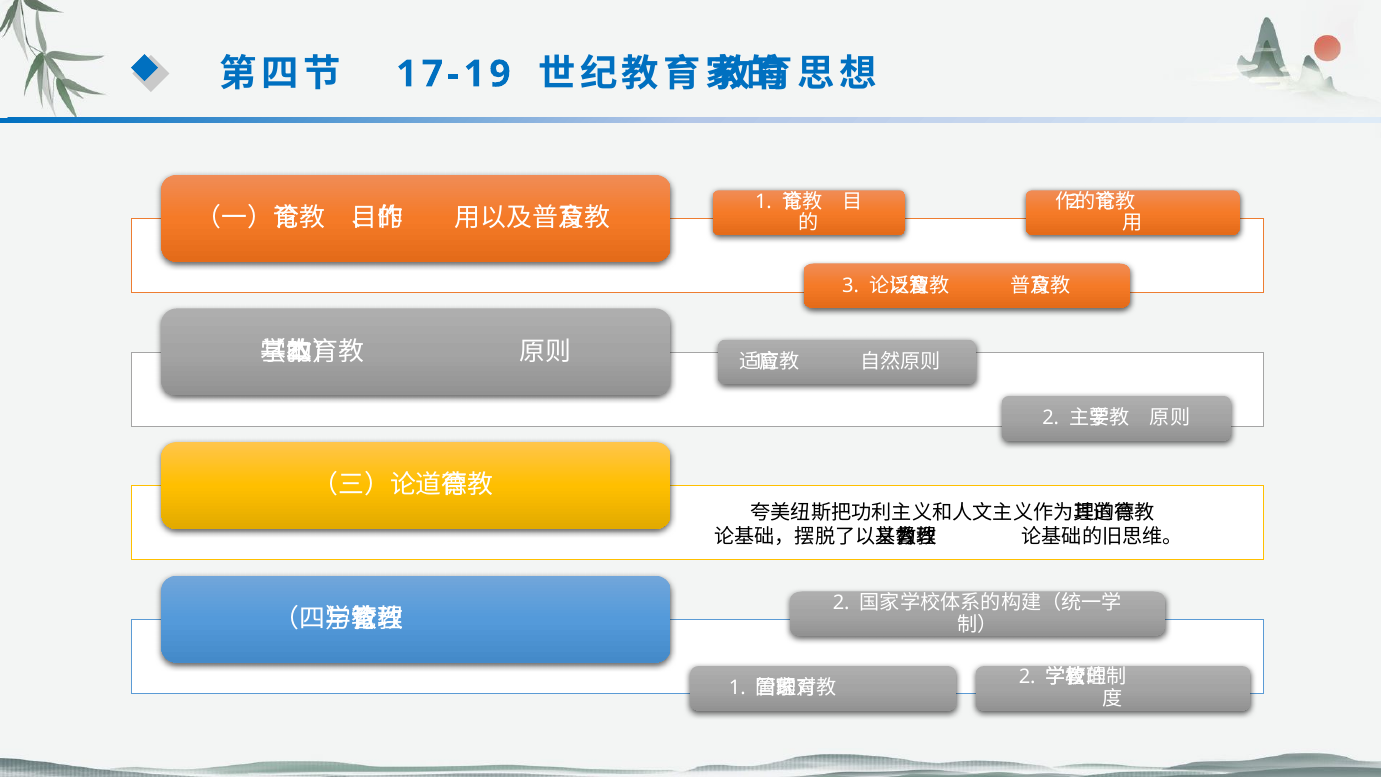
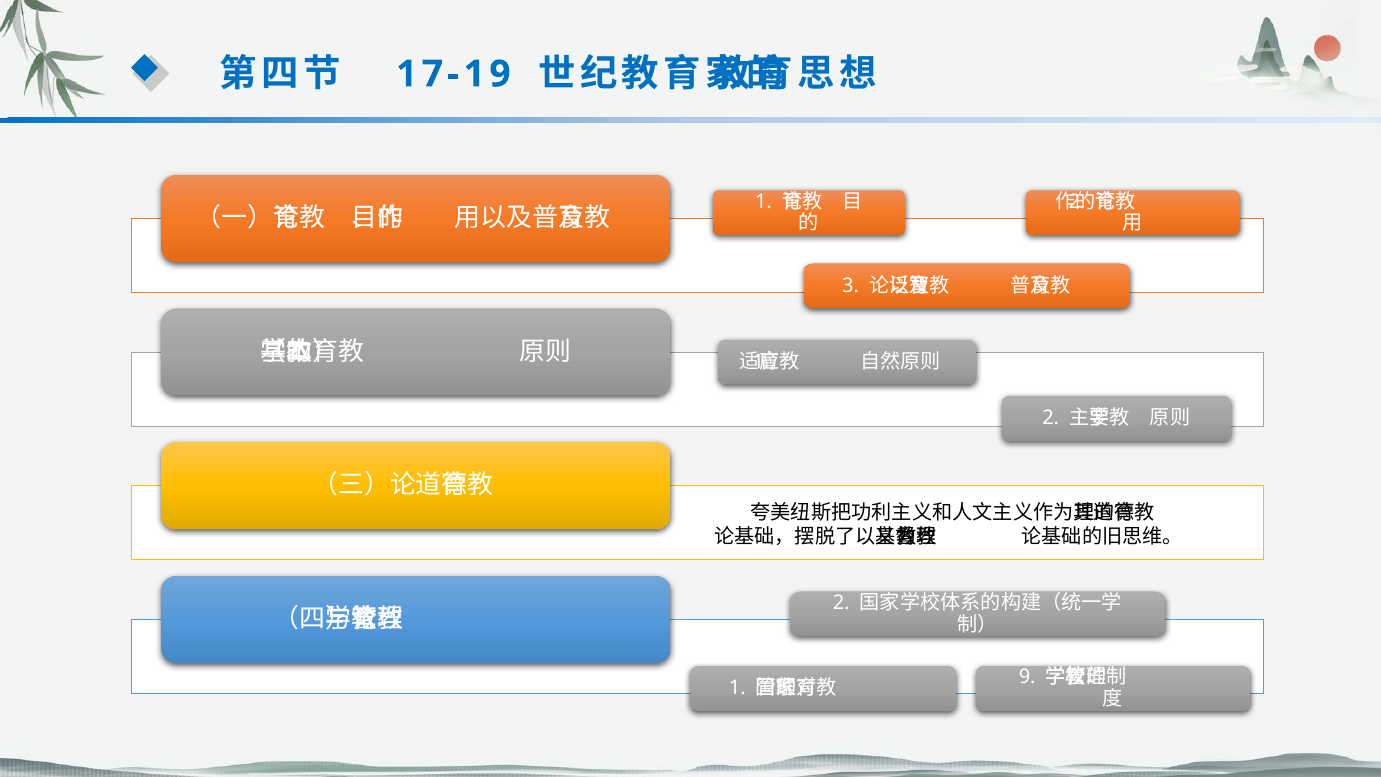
2: 2 -> 9 (1027, 677)
